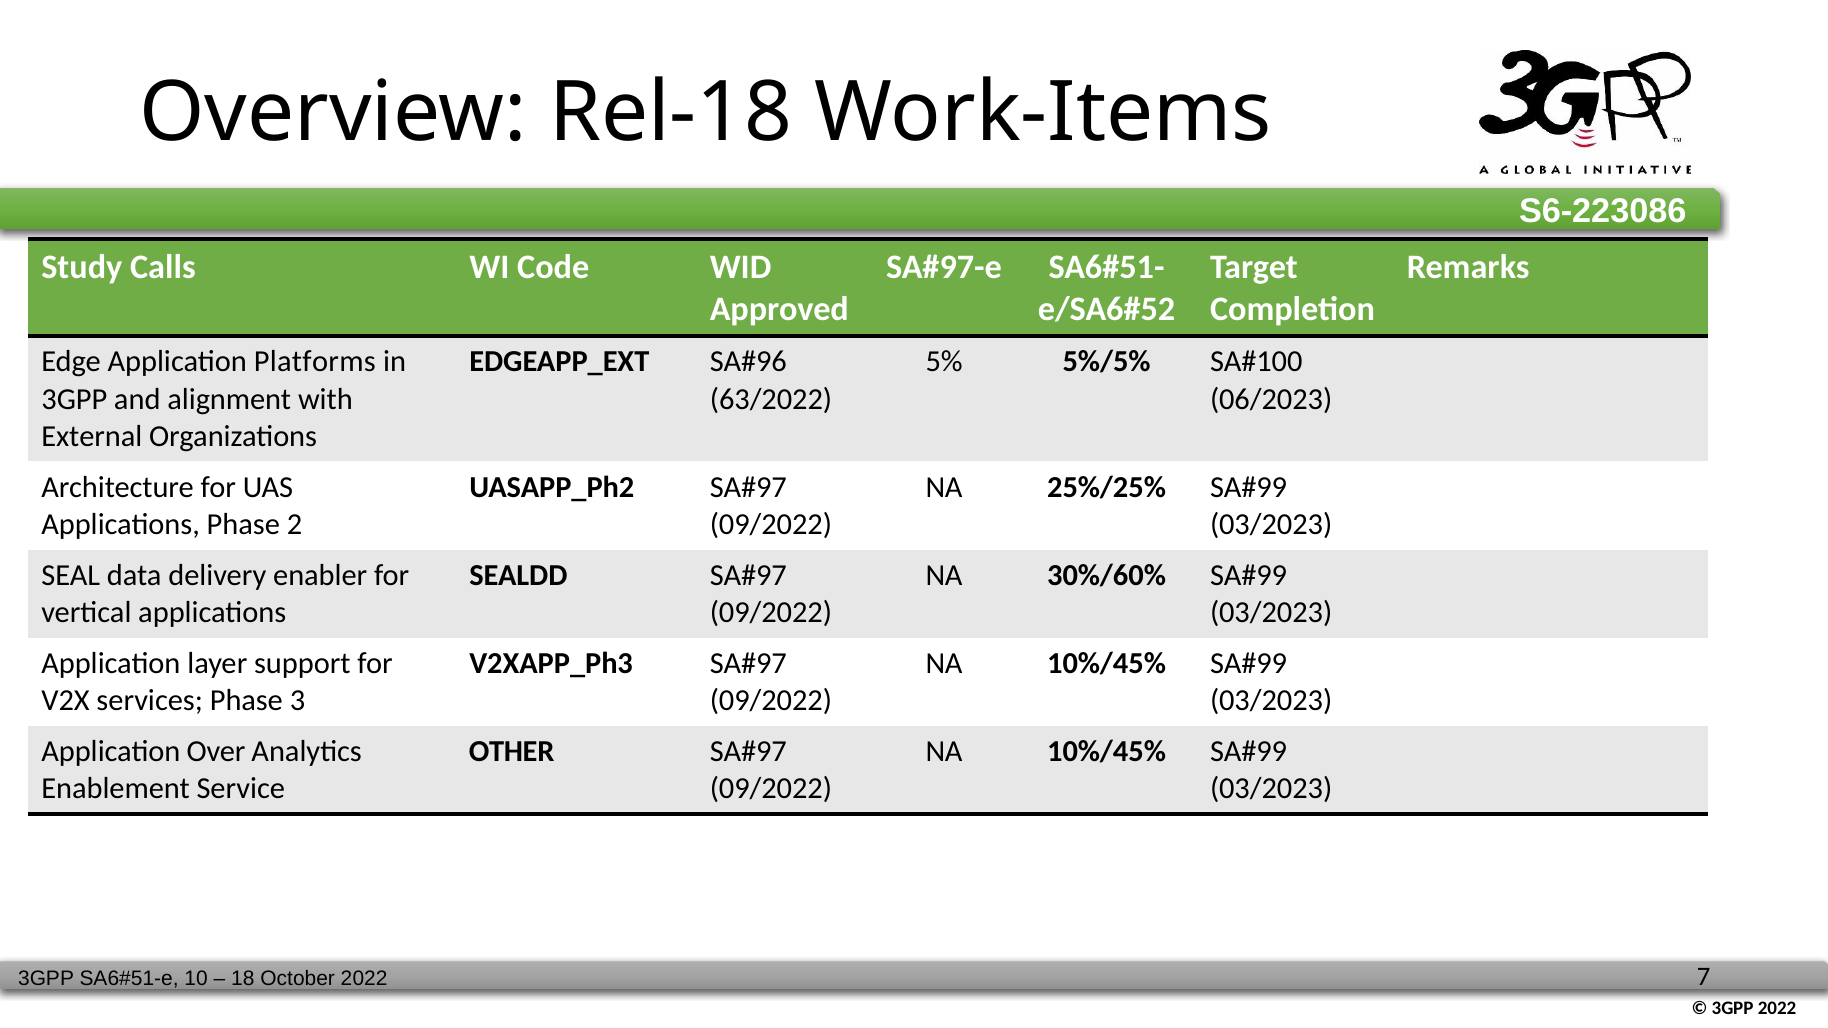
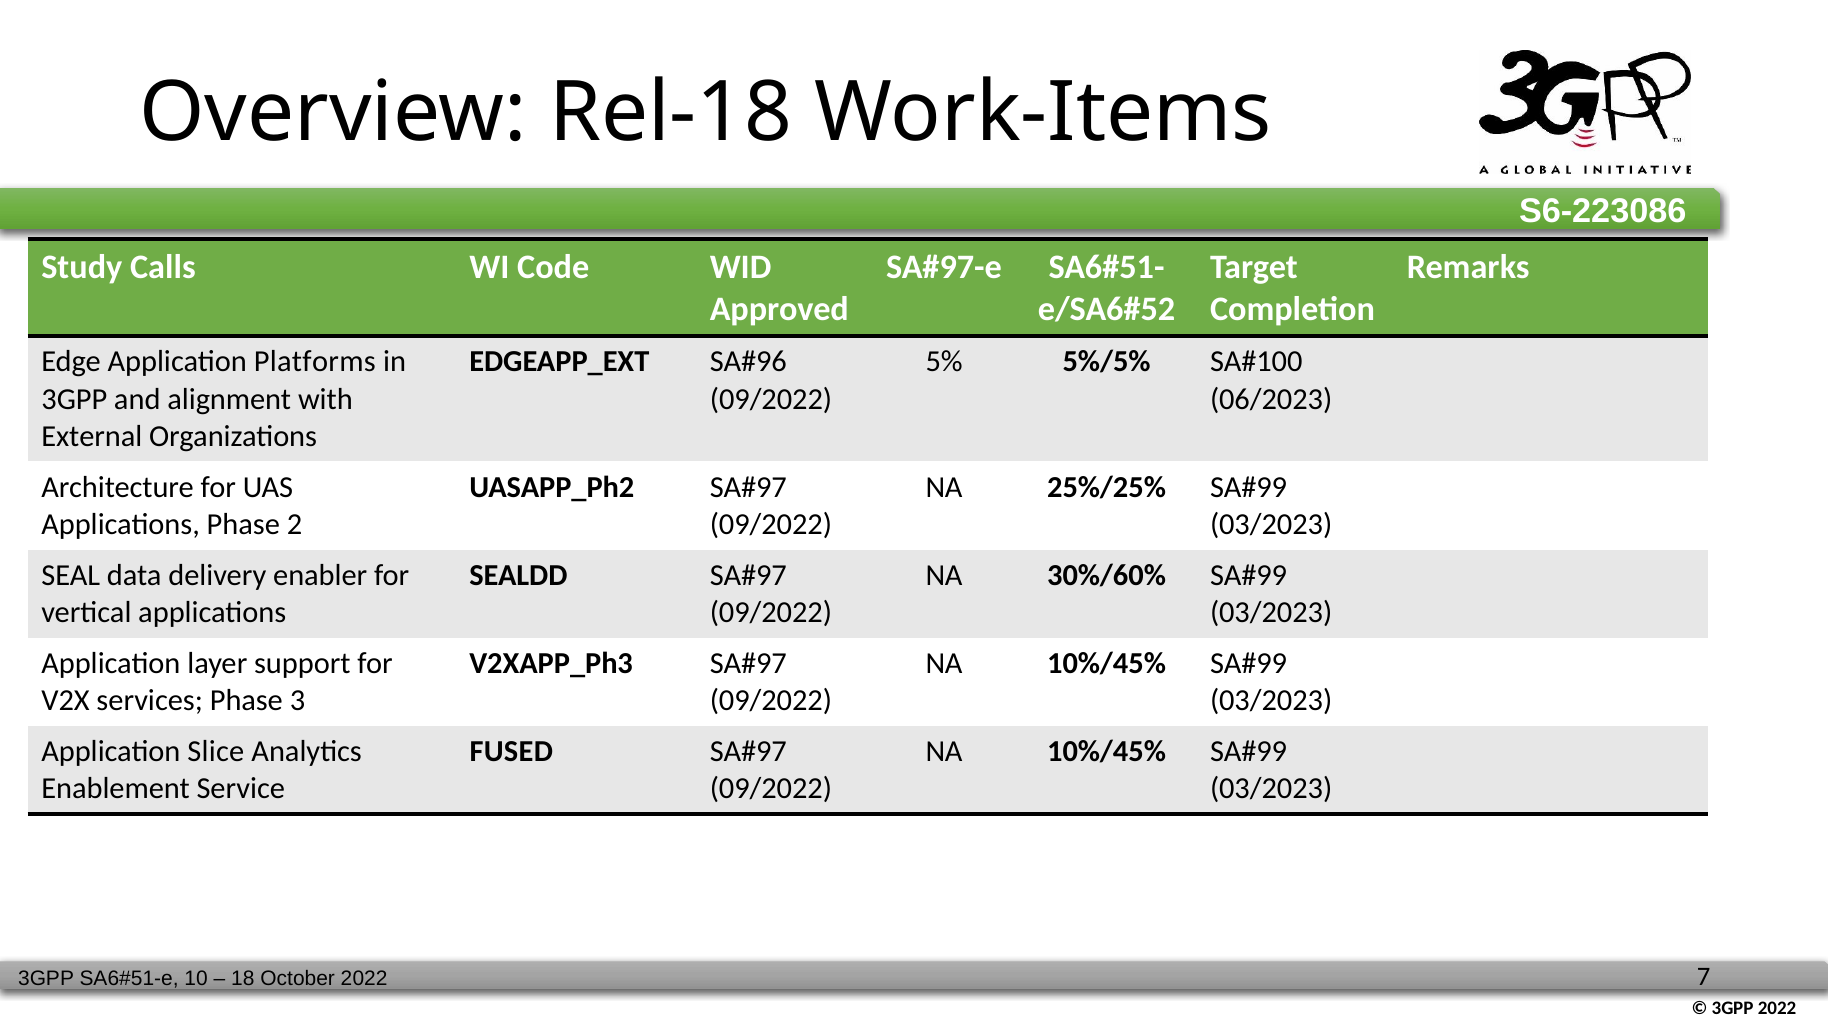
63/2022: 63/2022 -> 09/2022 (771, 399)
Over: Over -> Slice (216, 752)
OTHER: OTHER -> FUSED (511, 752)
